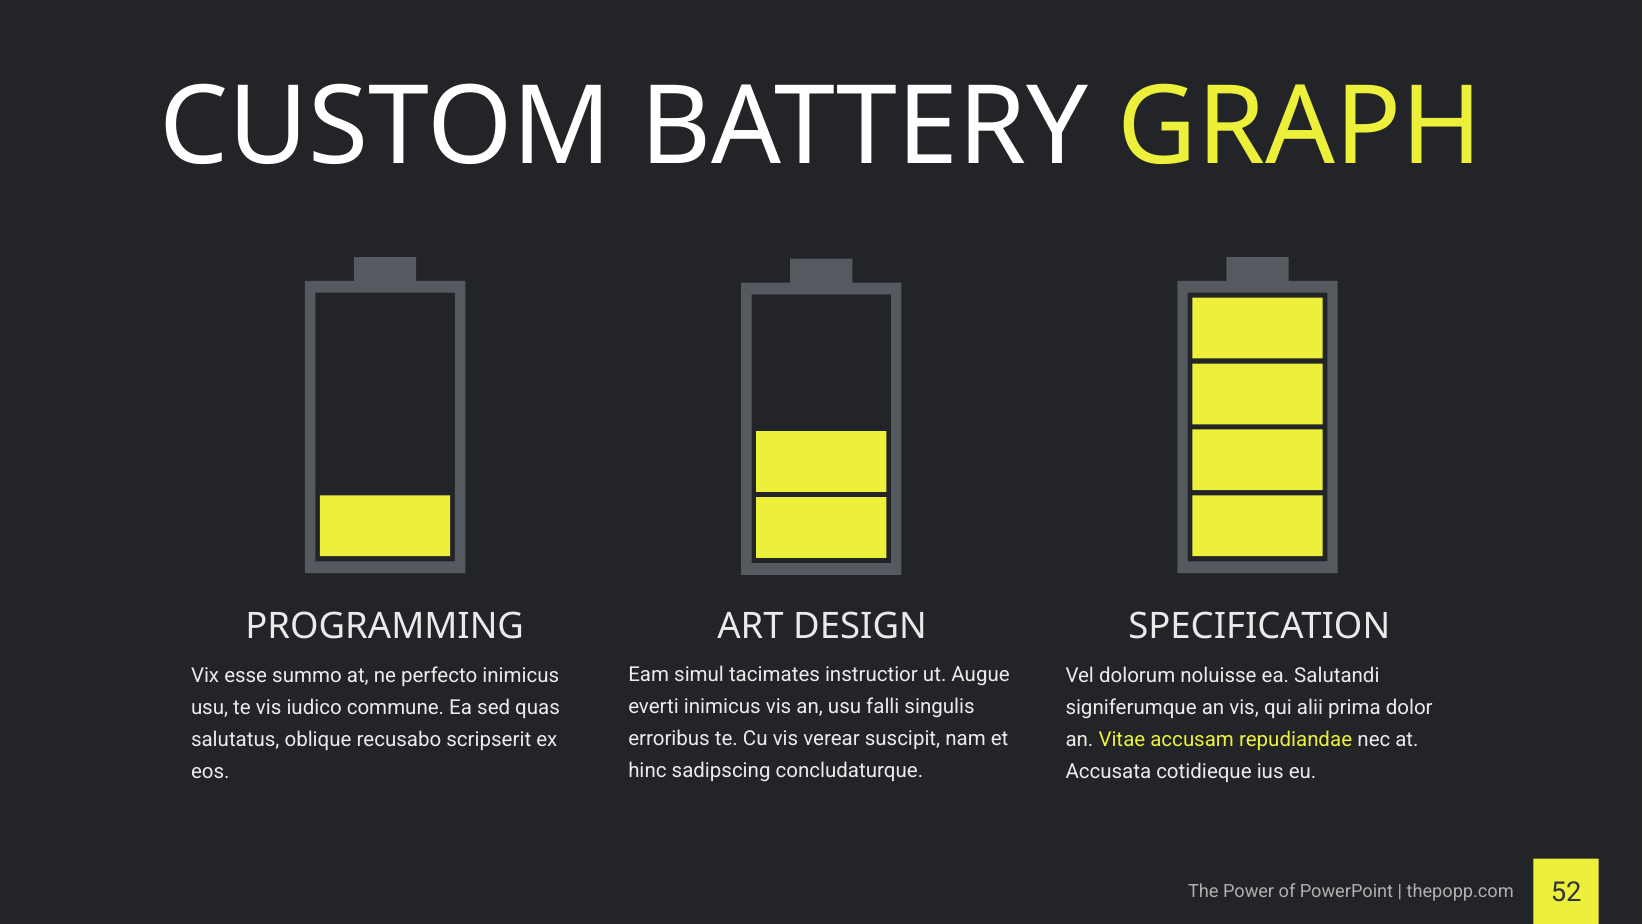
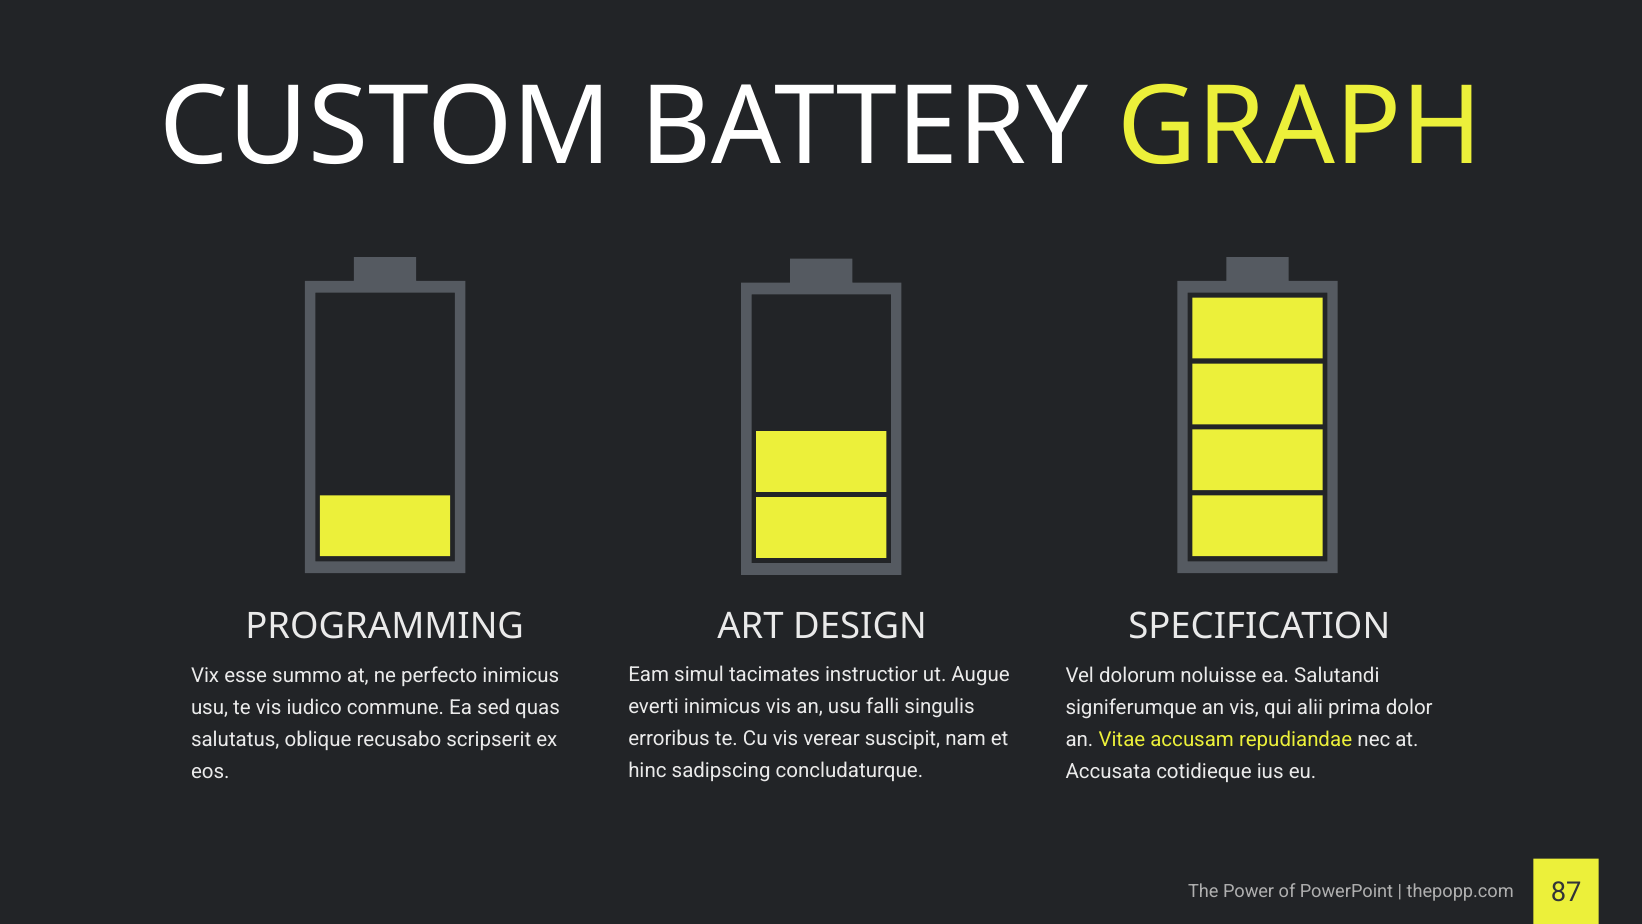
52: 52 -> 87 (1566, 891)
